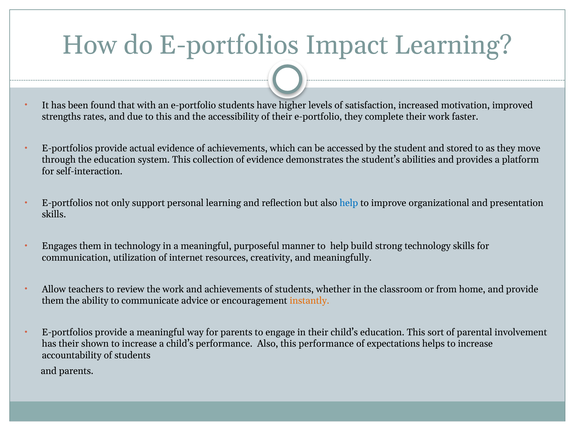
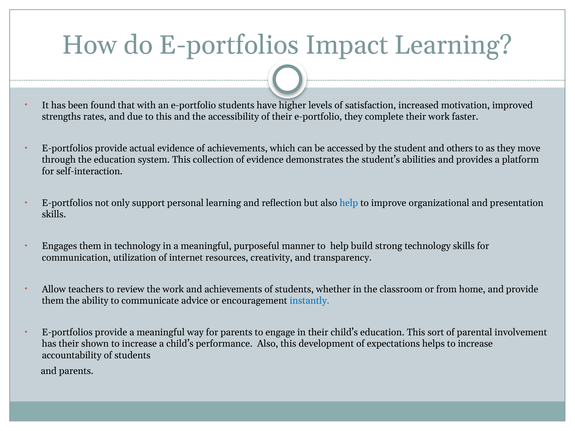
stored: stored -> others (460, 148)
meaningfully: meaningfully -> transparency (342, 258)
instantly colour: orange -> blue (309, 301)
this performance: performance -> development (326, 344)
